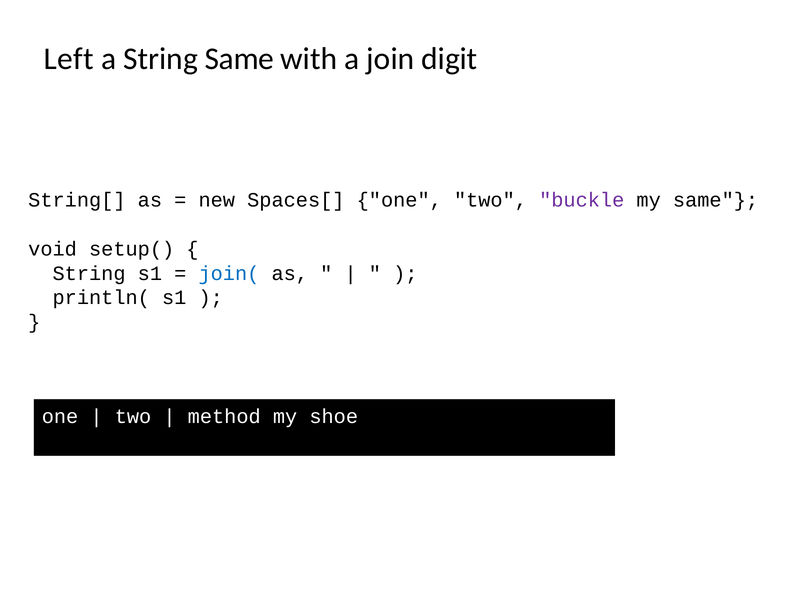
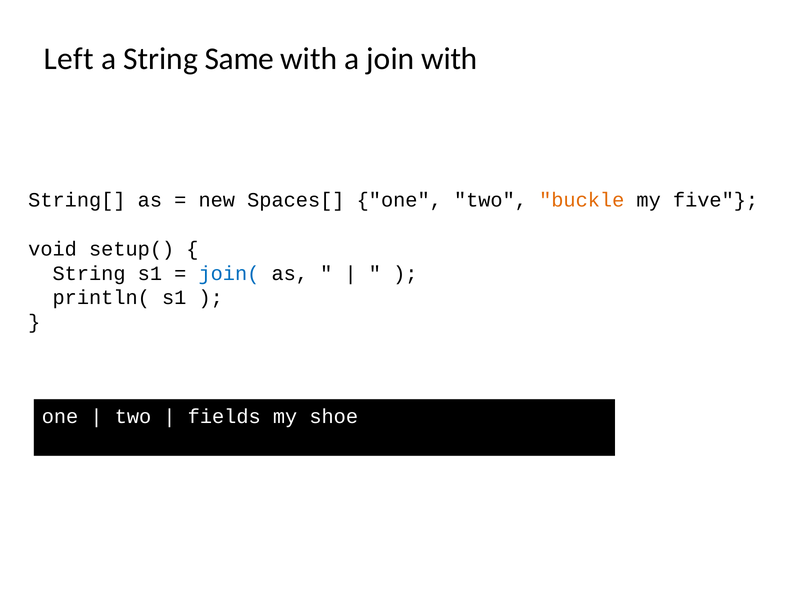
join digit: digit -> with (450, 59)
buckle colour: purple -> orange (582, 200)
my same: same -> five (716, 200)
method: method -> fields (224, 416)
